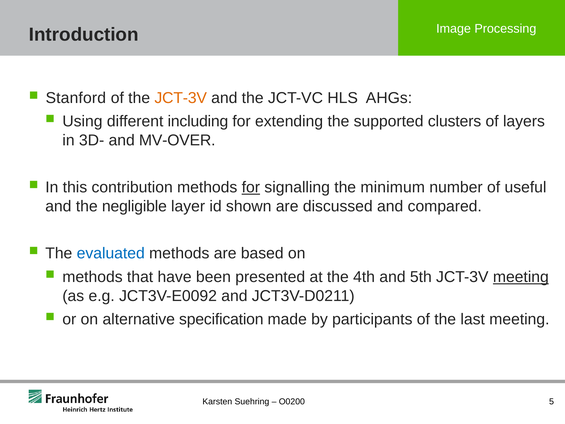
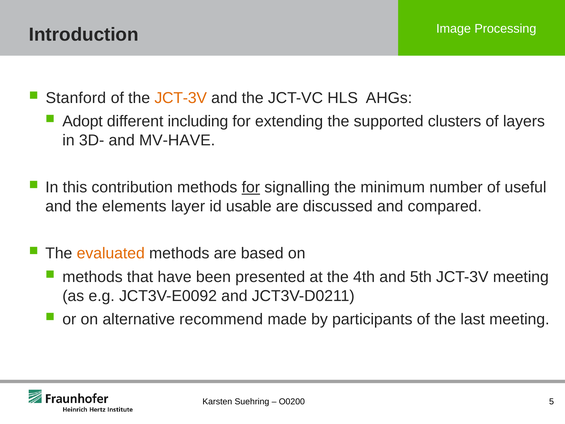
Using: Using -> Adopt (83, 121)
MV-OVER: MV-OVER -> MV-HAVE (177, 140)
negligible: negligible -> elements (134, 206)
shown: shown -> usable (249, 206)
evaluated colour: blue -> orange (111, 253)
meeting underline: present -> none (521, 277)
specification: specification -> recommend (221, 319)
